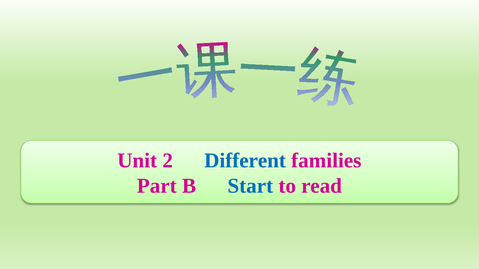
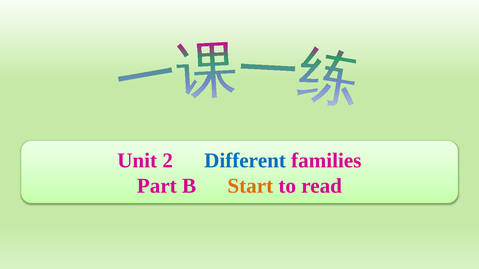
Start colour: blue -> orange (250, 186)
